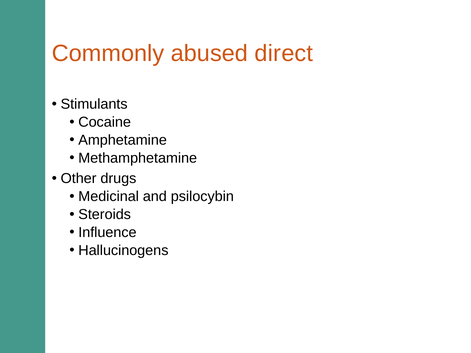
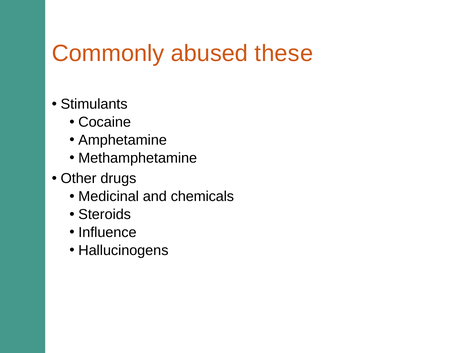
direct: direct -> these (284, 54)
psilocybin: psilocybin -> chemicals (202, 197)
